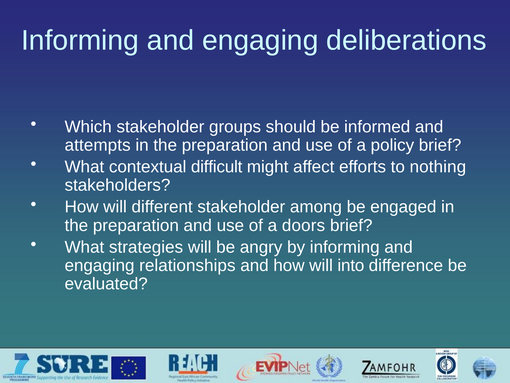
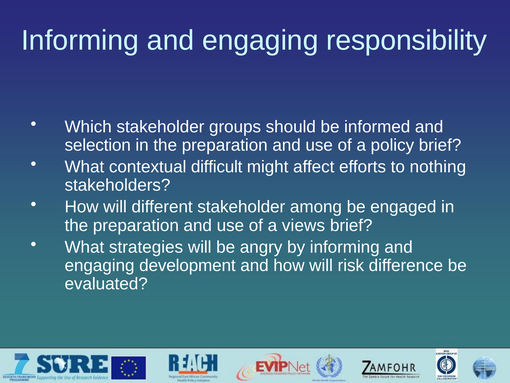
deliberations: deliberations -> responsibility (407, 40)
attempts: attempts -> selection (98, 145)
doors: doors -> views (303, 225)
relationships: relationships -> development (187, 265)
into: into -> risk (351, 265)
